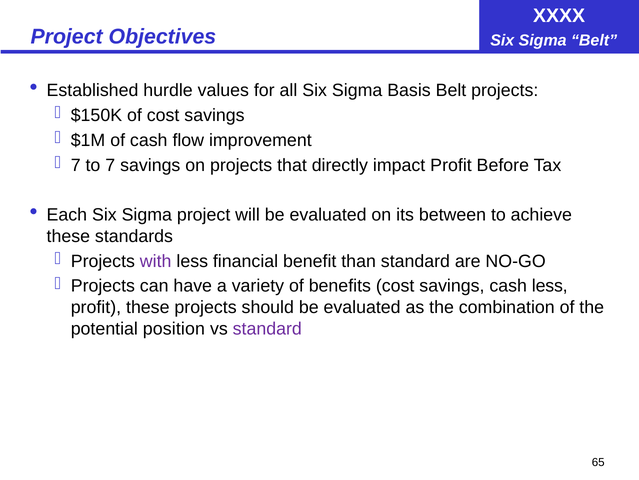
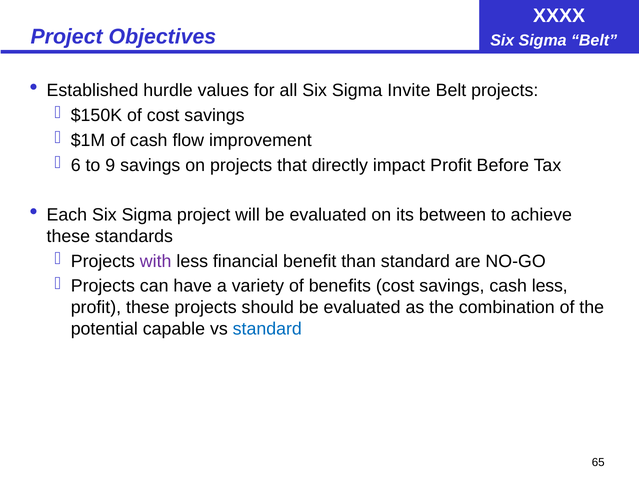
Basis: Basis -> Invite (409, 90)
7: 7 -> 6 (76, 165)
to 7: 7 -> 9 (110, 165)
position: position -> capable (174, 328)
standard colour: purple -> blue (267, 328)
